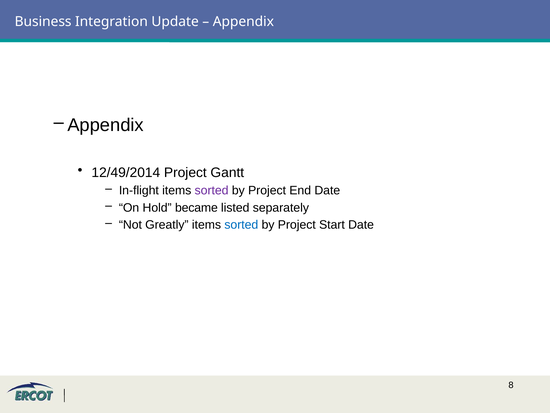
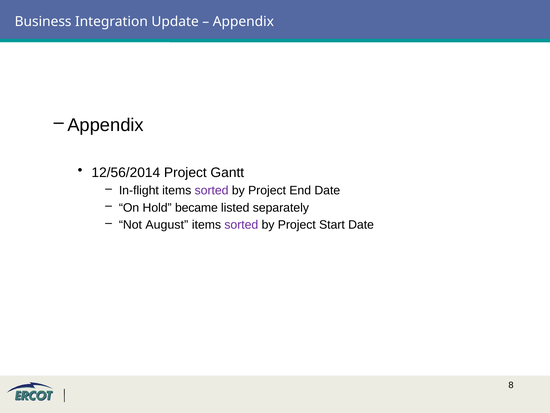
12/49/2014: 12/49/2014 -> 12/56/2014 (126, 172)
Greatly: Greatly -> August (167, 225)
sorted colour: blue -> purple (241, 225)
